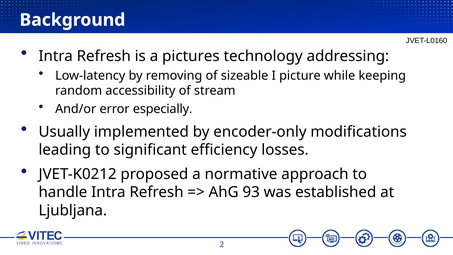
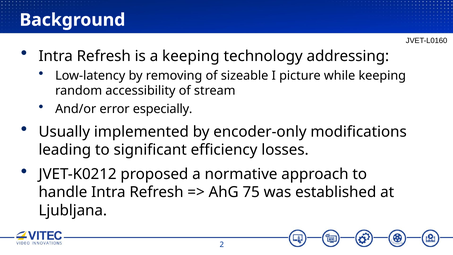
a pictures: pictures -> keeping (191, 56)
93: 93 -> 75 (251, 192)
